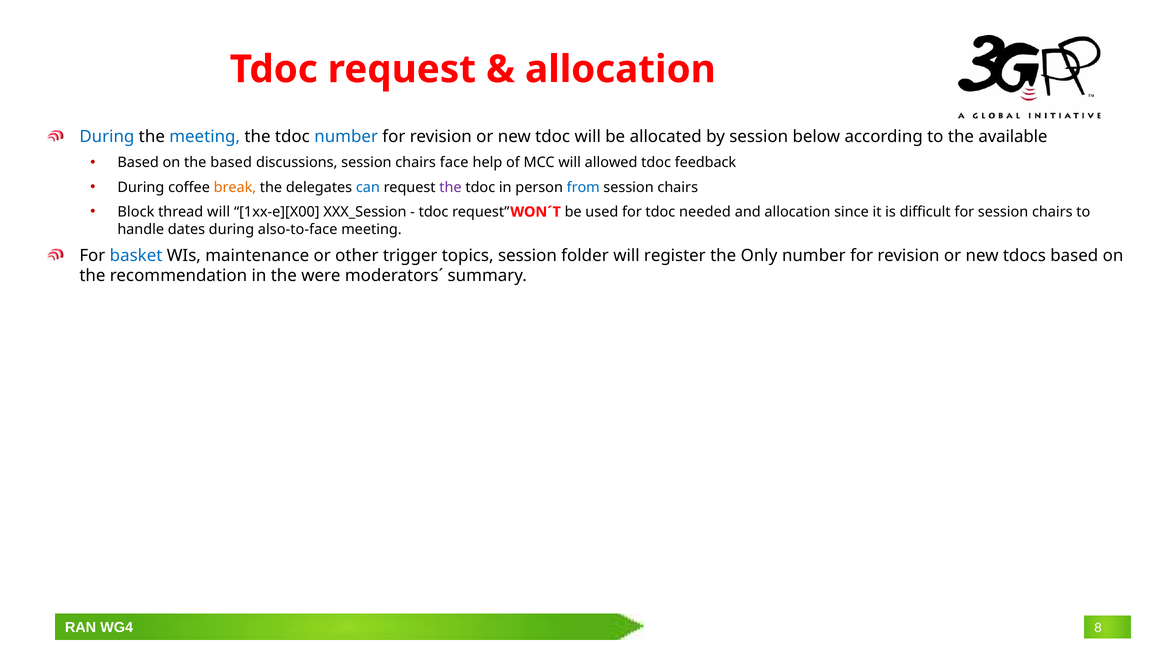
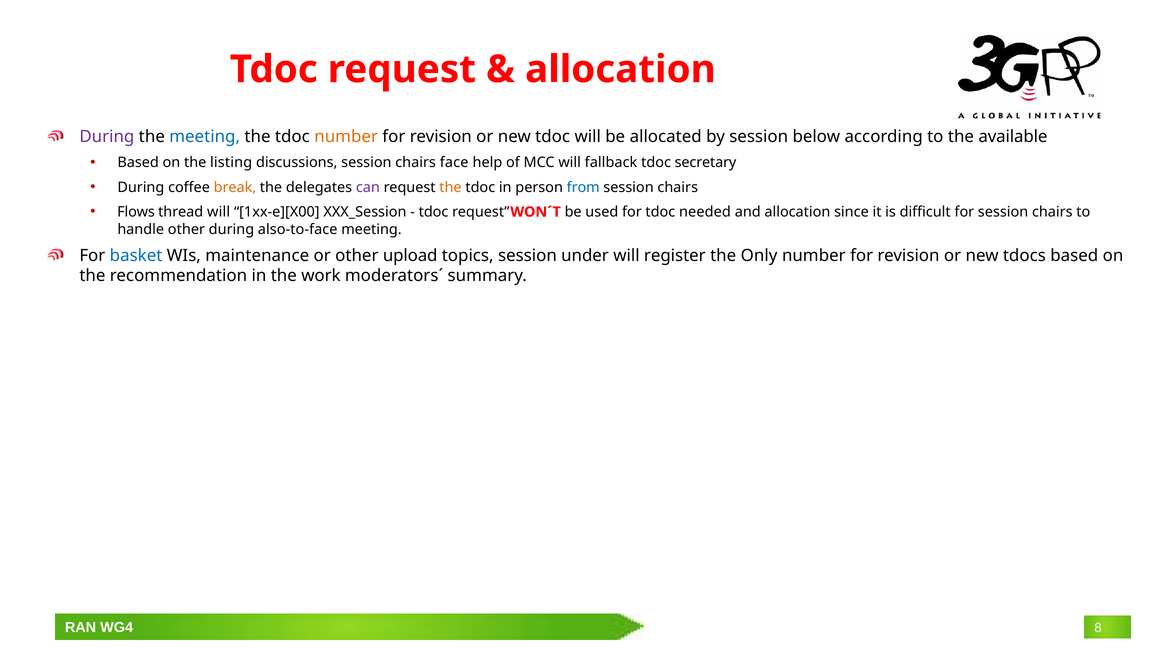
During colour: blue -> purple (107, 137)
number colour: blue -> orange (346, 137)
the based: based -> listing (231, 162)
allowed: allowed -> fallback (611, 162)
feedback: feedback -> secretary (706, 162)
can colour: blue -> purple (368, 187)
the colour: purple -> orange (450, 187)
Block: Block -> Flows (136, 212)
handle dates: dates -> other (186, 229)
trigger: trigger -> upload (410, 255)
folder: folder -> under (585, 255)
were: were -> work (321, 276)
